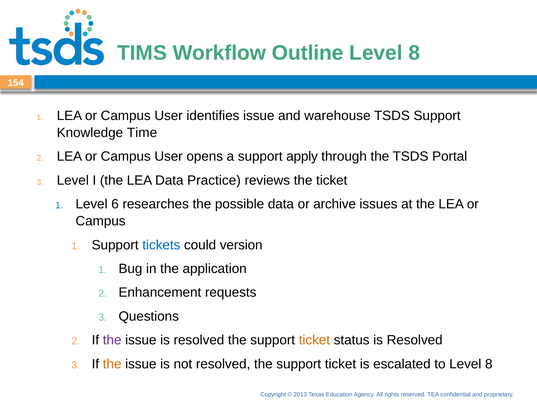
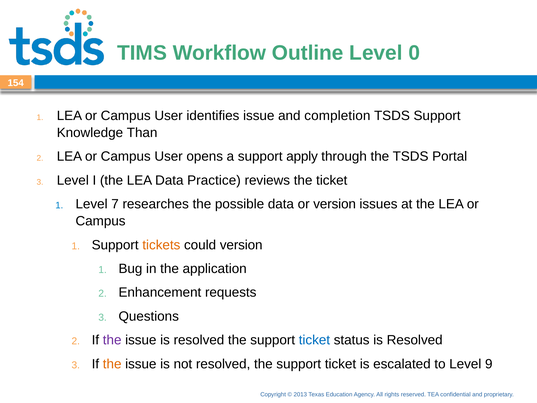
8: 8 -> 0 (414, 53)
warehouse: warehouse -> completion (337, 116)
Time: Time -> Than (142, 133)
6: 6 -> 7 (115, 204)
or archive: archive -> version (335, 204)
tickets colour: blue -> orange (161, 245)
ticket colour: orange -> blue (314, 340)
to Level 8: 8 -> 9 (489, 364)
